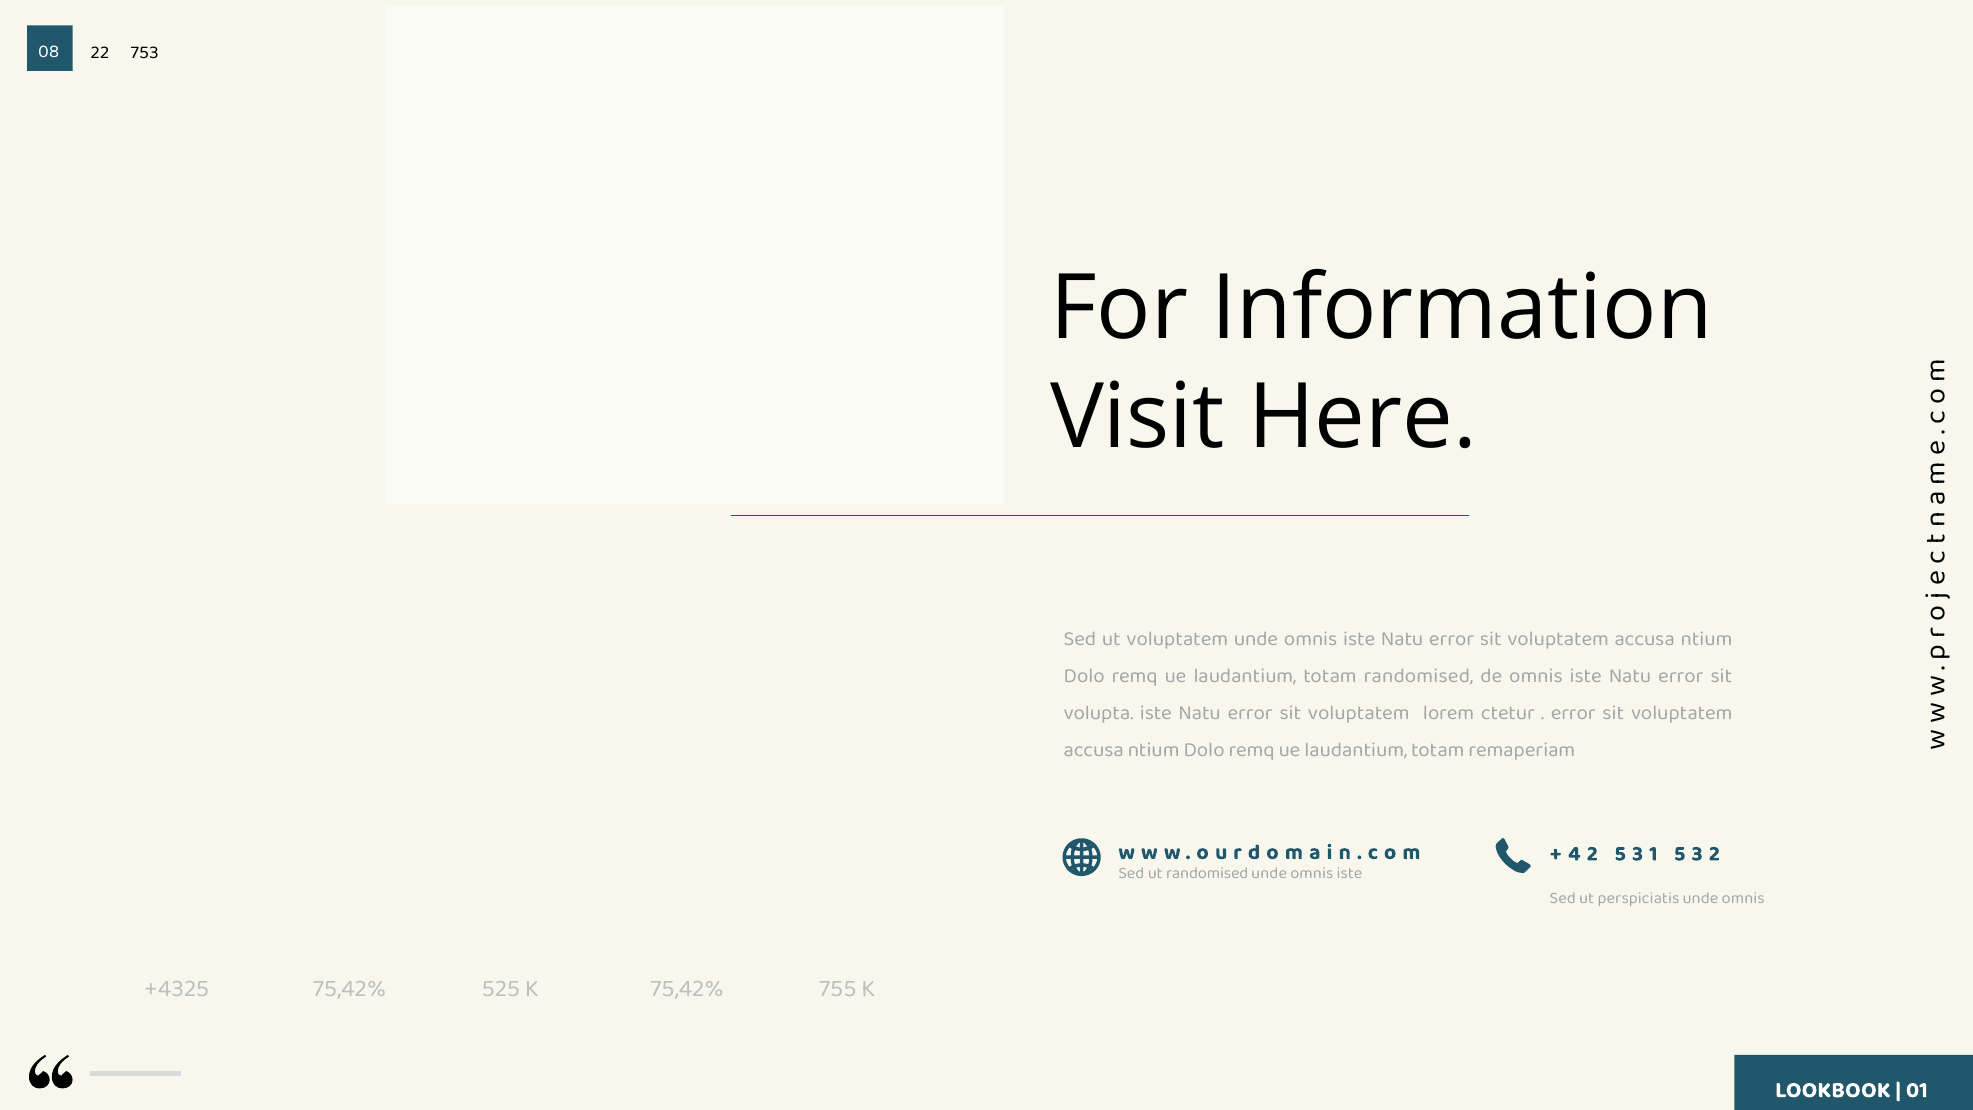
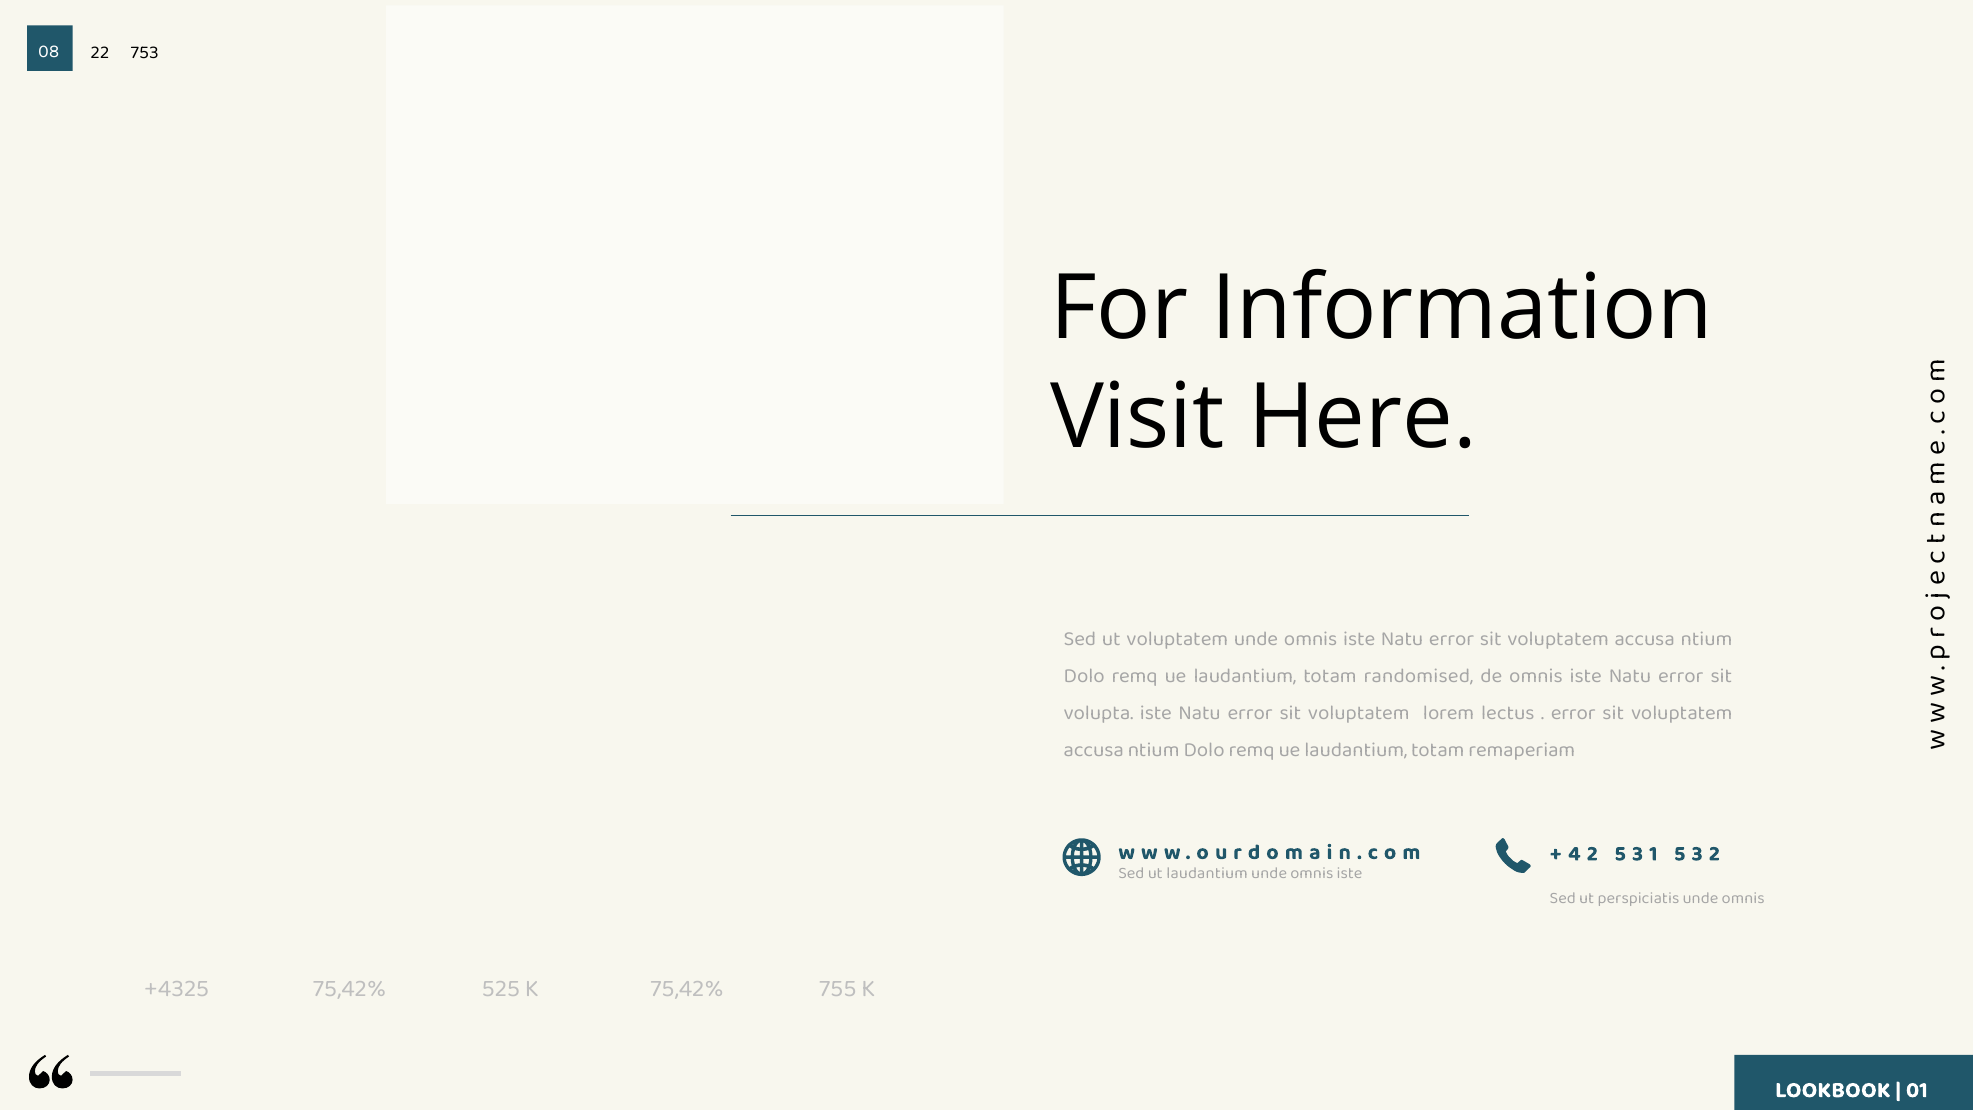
ctetur: ctetur -> lectus (1508, 713)
ut randomised: randomised -> laudantium (1207, 873)
